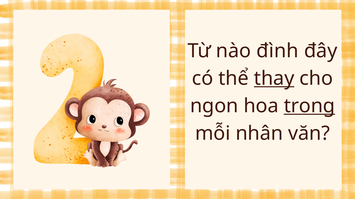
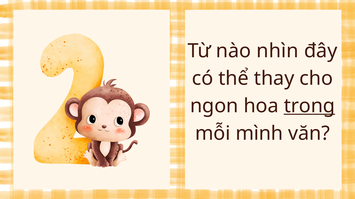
đình: đình -> nhìn (278, 51)
thay underline: present -> none (274, 79)
nhân: nhân -> mình (259, 134)
